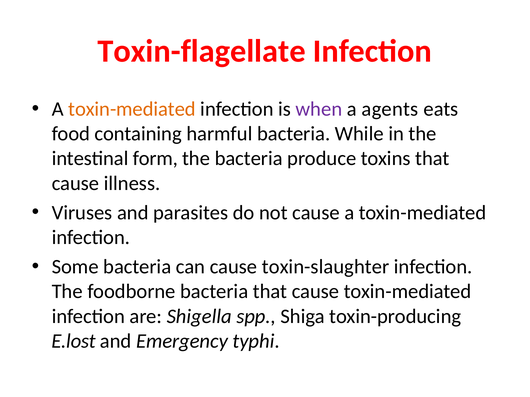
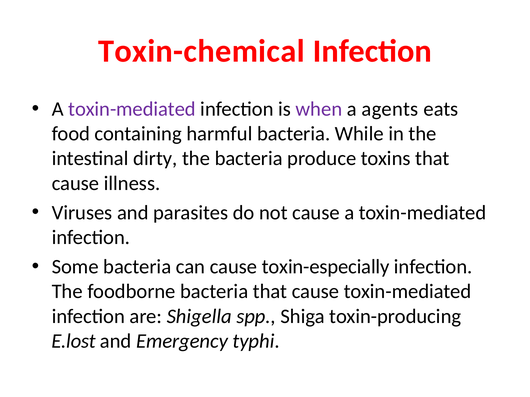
Toxin-flagellate: Toxin-flagellate -> Toxin-chemical (201, 51)
toxin-mediated colour: orange -> purple (132, 109)
form: form -> dirty (155, 159)
toxin-slaughter: toxin-slaughter -> toxin-especially (326, 267)
